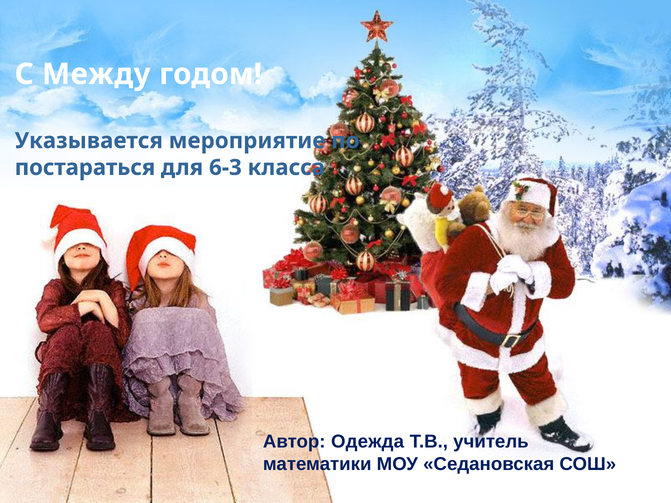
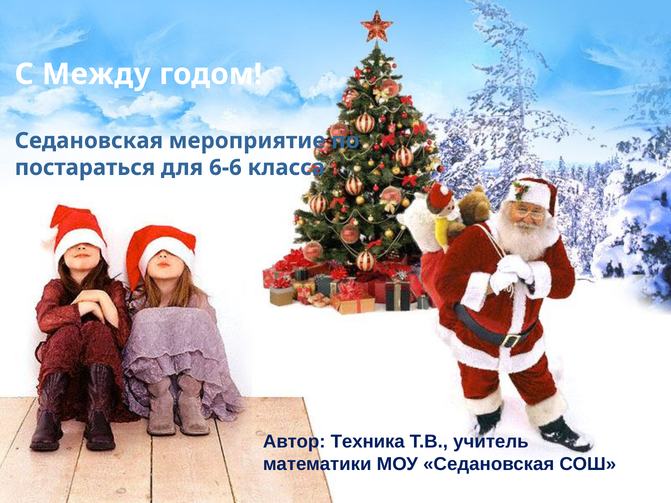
Указывается: Указывается -> Седановская (89, 141)
6-3: 6-3 -> 6-6 (225, 168)
Одежда: Одежда -> Техника (368, 442)
